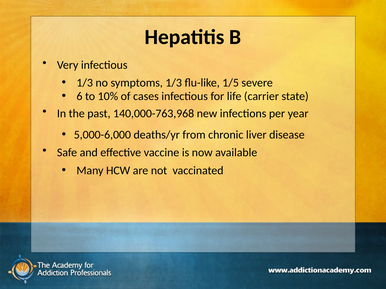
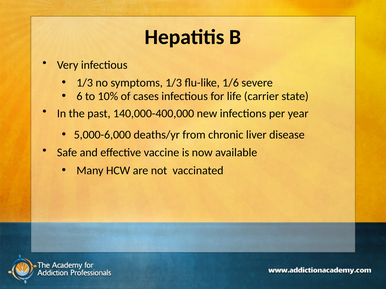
1/5: 1/5 -> 1/6 (231, 83)
140,000-763,968: 140,000-763,968 -> 140,000-400,000 (154, 114)
